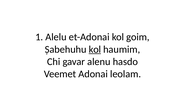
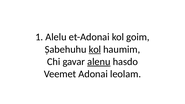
alenu underline: none -> present (99, 62)
